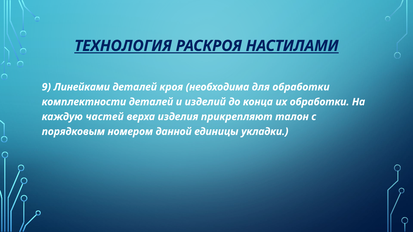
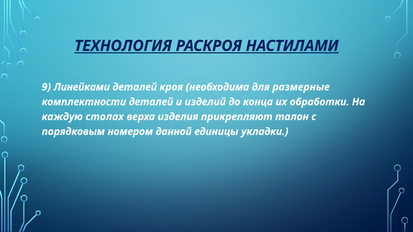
для обработки: обработки -> размерные (301, 87)
частей: частей -> столах (105, 117)
